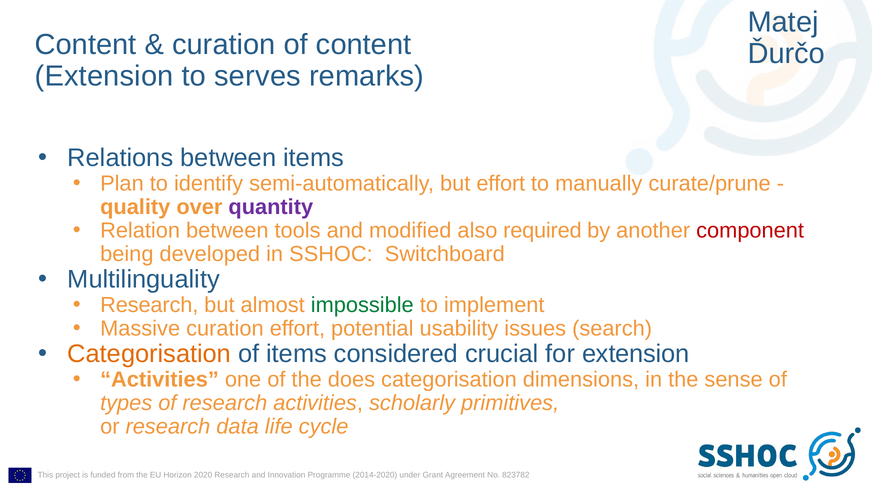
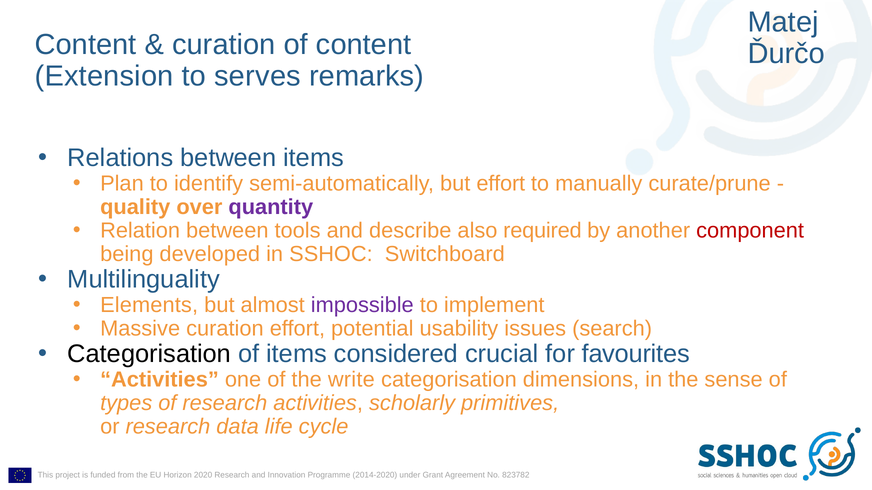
modified: modified -> describe (410, 231)
Research: Research -> Elements (149, 305)
impossible colour: green -> purple (362, 305)
Categorisation colour: orange -> black (149, 354)
for extension: extension -> favourites (636, 354)
does: does -> write (351, 380)
